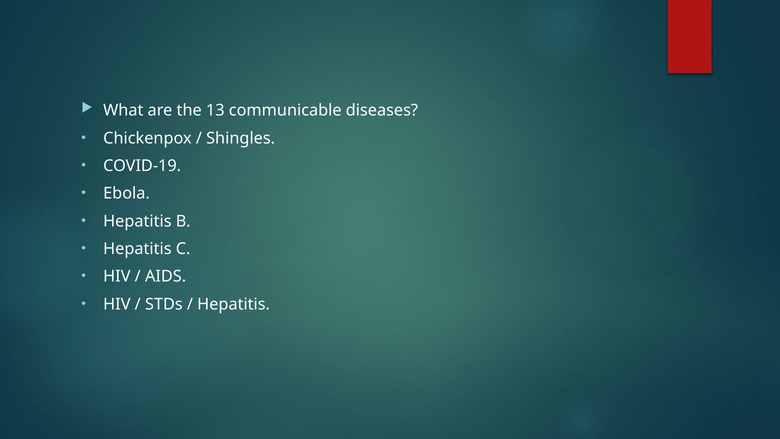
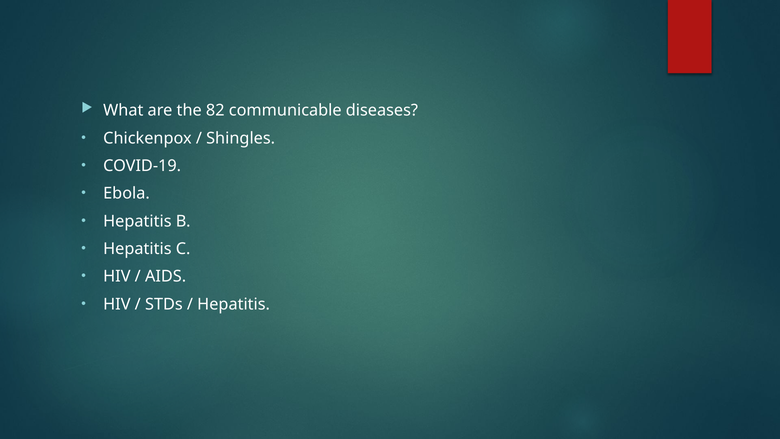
13: 13 -> 82 (215, 111)
